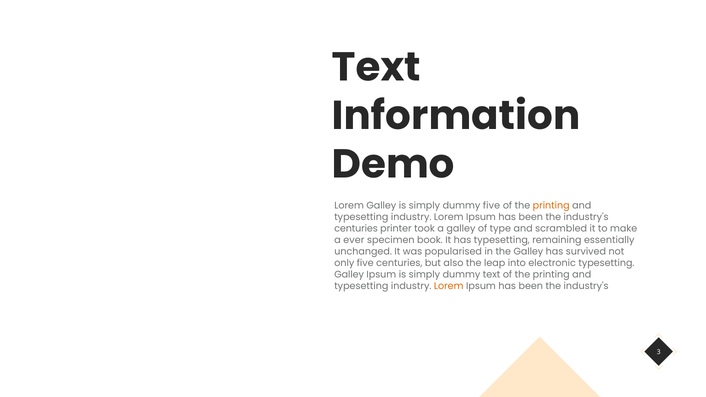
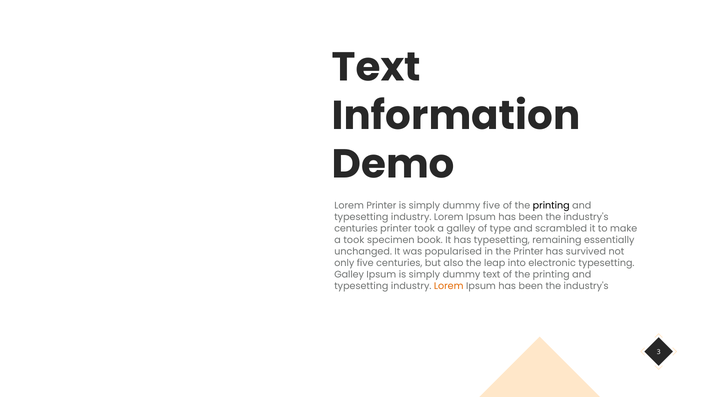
Lorem Galley: Galley -> Printer (381, 206)
printing colour: orange -> black (551, 206)
a ever: ever -> took (354, 240)
the Galley: Galley -> Printer (528, 252)
